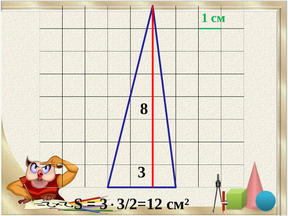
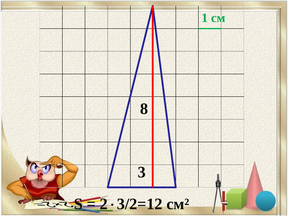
3: 3 -> 2 (104, 204)
